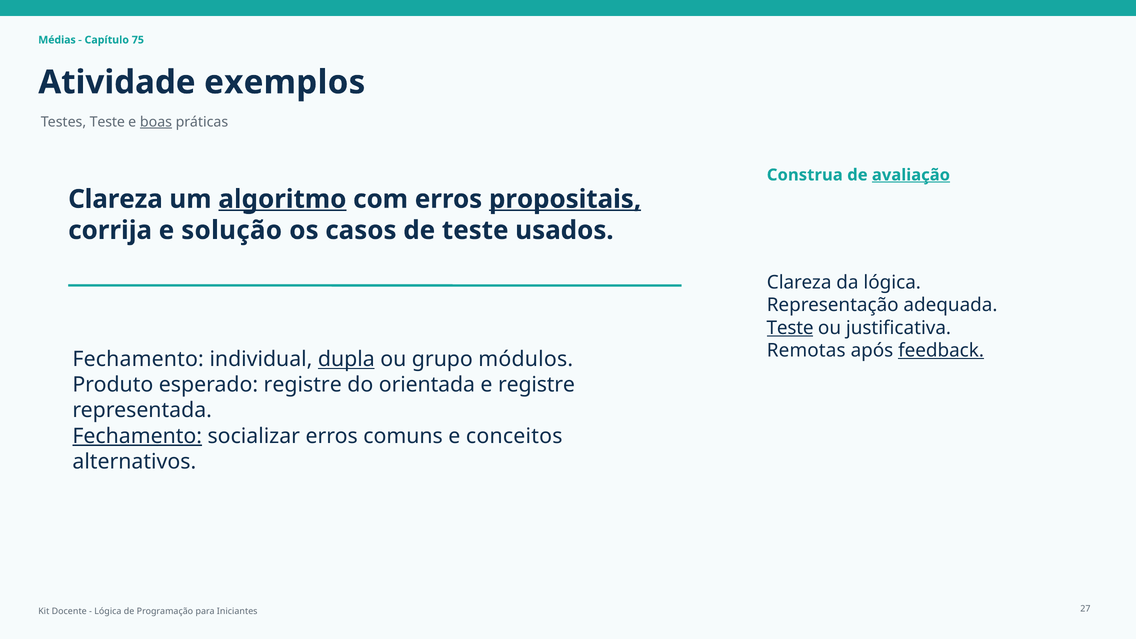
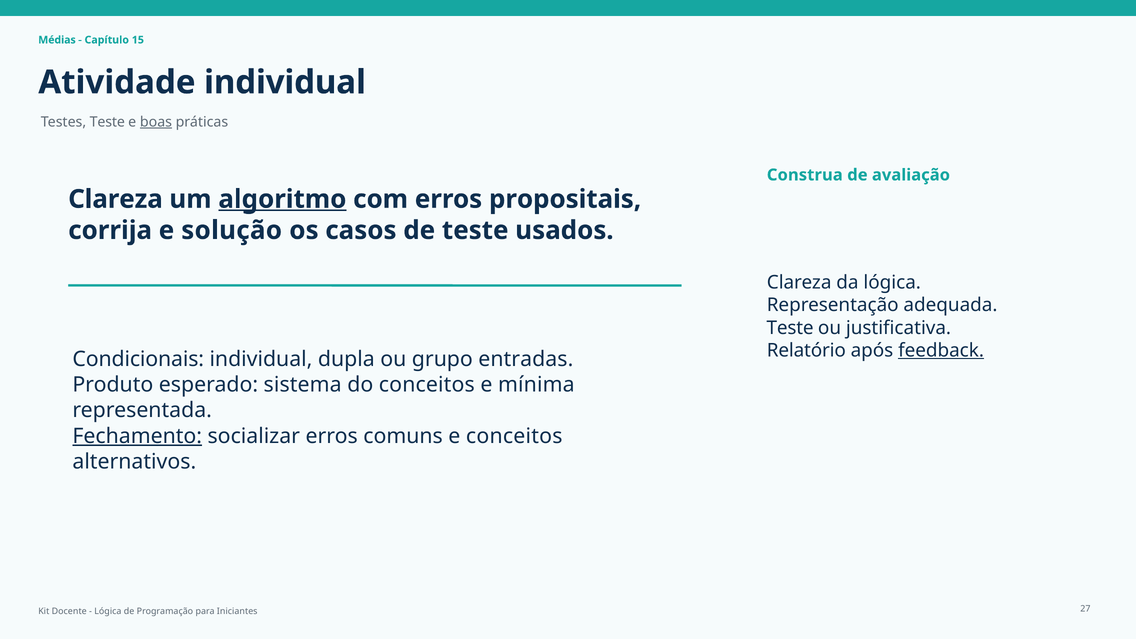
75: 75 -> 15 (138, 40)
Atividade exemplos: exemplos -> individual (285, 82)
avaliação underline: present -> none (911, 175)
propositais underline: present -> none (565, 199)
Teste underline: present -> none (790, 328)
Remotas: Remotas -> Relatório (806, 351)
Fechamento: Fechamento -> Condicionais (138, 359)
dupla underline: present -> none (346, 359)
módulos: módulos -> entradas (526, 359)
esperado registre: registre -> sistema (303, 385)
do orientada: orientada -> conceitos (427, 385)
e registre: registre -> mínima (536, 385)
